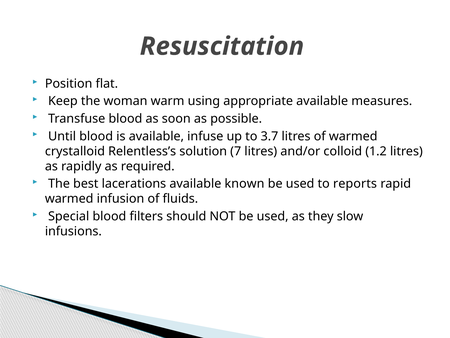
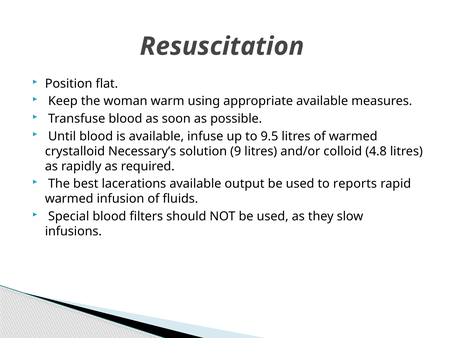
3.7: 3.7 -> 9.5 (269, 136)
Relentless’s: Relentless’s -> Necessary’s (142, 151)
7: 7 -> 9 (236, 151)
1.2: 1.2 -> 4.8 (376, 151)
known: known -> output (245, 184)
